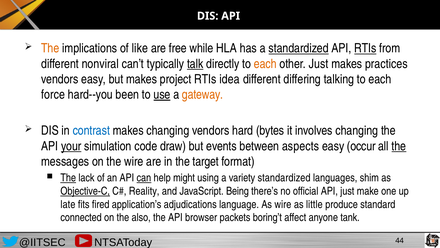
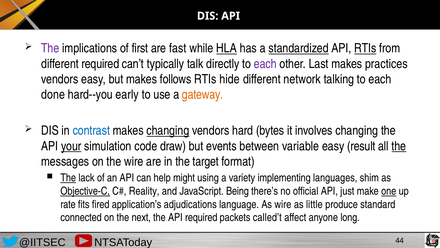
The colour: orange -> purple (50, 48)
like: like -> first (140, 48)
free: free -> fast (178, 48)
HLA underline: none -> present (227, 48)
different nonviral: nonviral -> required (100, 64)
talk underline: present -> none (195, 64)
each colour: orange -> purple (265, 64)
other Just: Just -> Last (319, 64)
project: project -> follows (176, 79)
idea: idea -> hide (230, 79)
differing: differing -> network (302, 79)
force: force -> done (53, 94)
been: been -> early (127, 94)
use underline: present -> none (162, 94)
changing underline: none -> present (168, 130)
aspects: aspects -> variable (301, 146)
occur: occur -> result (361, 146)
can underline: present -> none (144, 178)
variety standardized: standardized -> implementing (284, 178)
one underline: none -> present (389, 191)
late: late -> rate (68, 204)
also: also -> next (141, 217)
API browser: browser -> required (201, 217)
boring’t: boring’t -> called’t (267, 217)
tank: tank -> long (350, 217)
